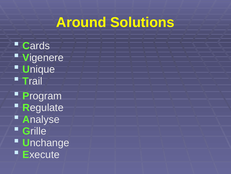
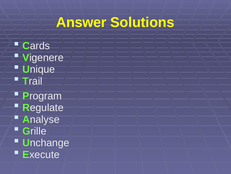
Around: Around -> Answer (81, 22)
